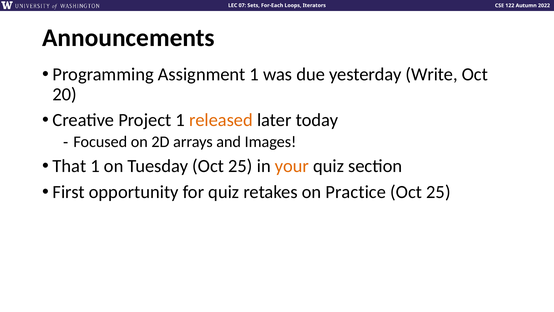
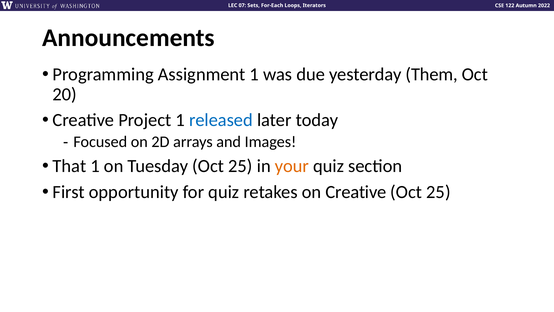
Write: Write -> Them (432, 74)
released colour: orange -> blue (221, 120)
on Practice: Practice -> Creative (356, 192)
